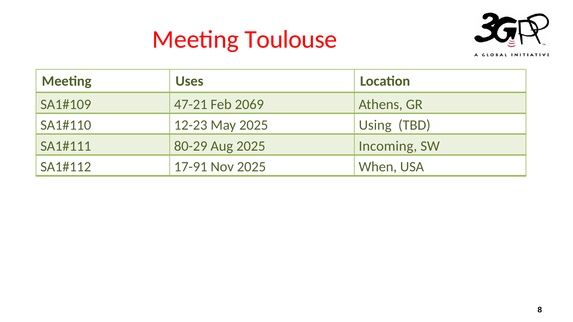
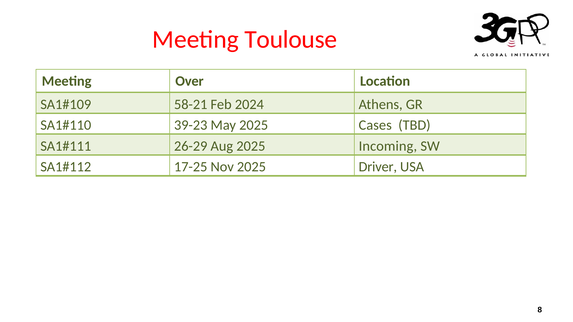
Uses: Uses -> Over (189, 81)
47-21: 47-21 -> 58-21 (191, 104)
2069: 2069 -> 2024 (249, 104)
12-23: 12-23 -> 39-23 (191, 125)
Using: Using -> Cases (375, 125)
80-29: 80-29 -> 26-29 (191, 146)
17-91: 17-91 -> 17-25 (191, 167)
When: When -> Driver (378, 167)
